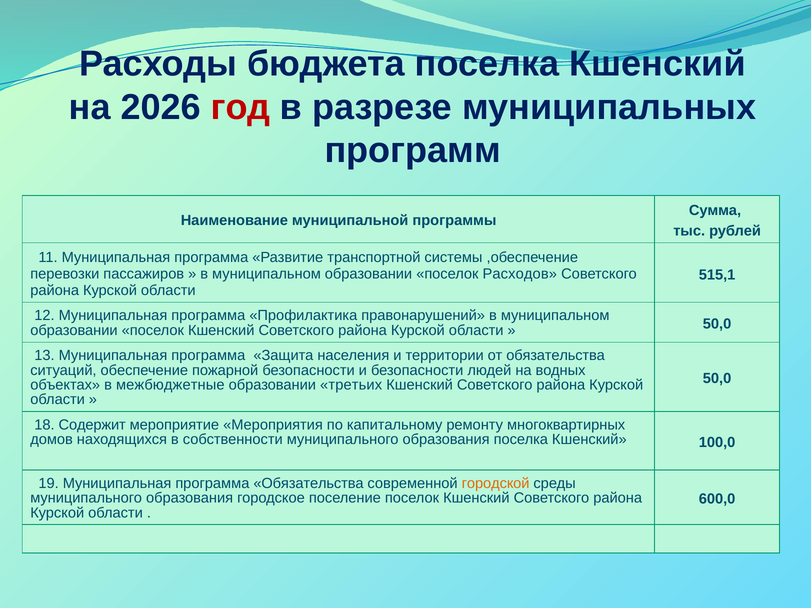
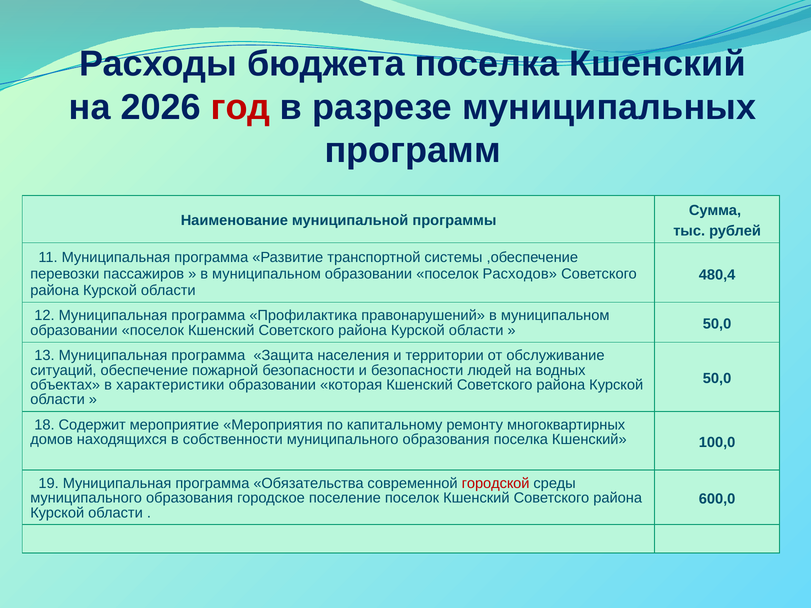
515,1: 515,1 -> 480,4 (717, 275)
от обязательства: обязательства -> обслуживание (555, 356)
межбюджетные: межбюджетные -> характеристики (170, 385)
третьих: третьих -> которая (351, 385)
городской colour: orange -> red (496, 483)
